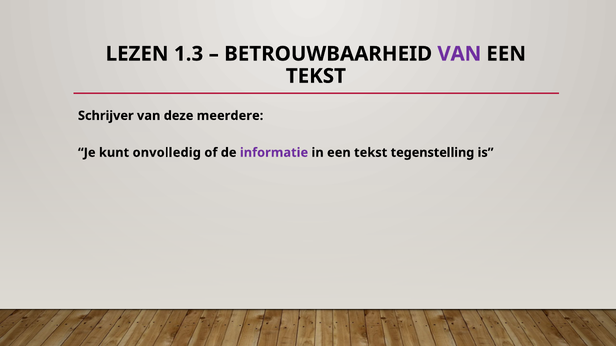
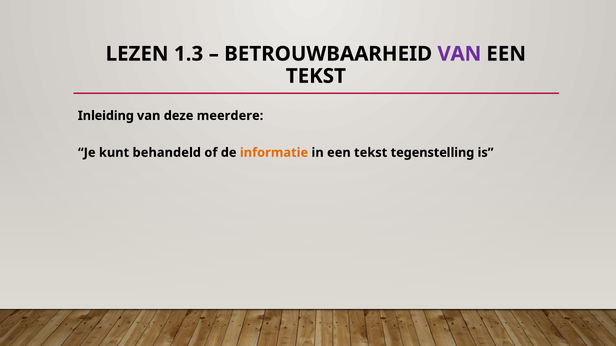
Schrijver: Schrijver -> Inleiding (106, 116)
onvolledig: onvolledig -> behandeld (167, 153)
informatie colour: purple -> orange (274, 153)
